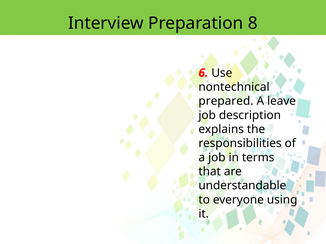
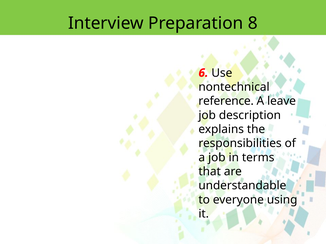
prepared: prepared -> reference (226, 101)
